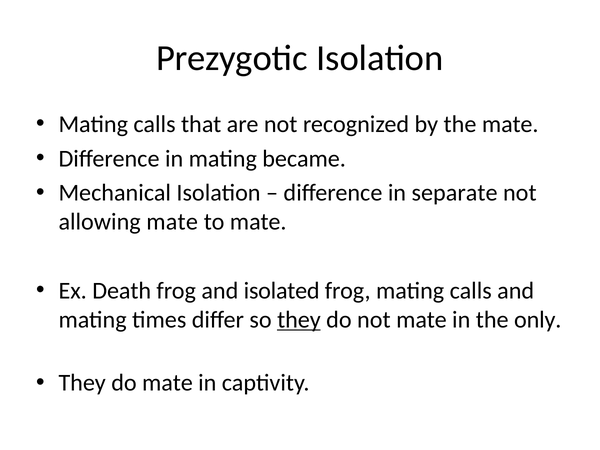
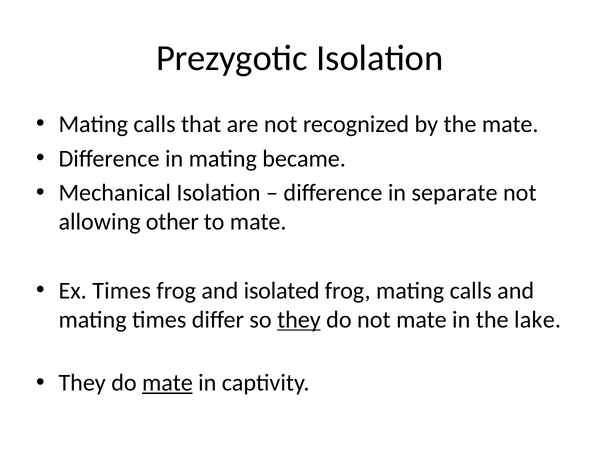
allowing mate: mate -> other (172, 222)
Ex Death: Death -> Times (122, 291)
only: only -> lake (538, 320)
mate underline: none -> present (167, 383)
